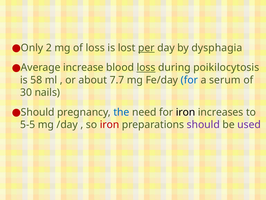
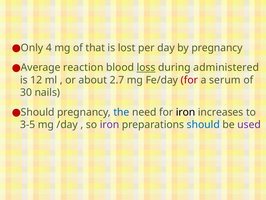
2: 2 -> 4 (49, 48)
of loss: loss -> that (95, 48)
per underline: present -> none (146, 48)
by dysphagia: dysphagia -> pregnancy (217, 48)
increase: increase -> reaction (83, 67)
poikilocytosis: poikilocytosis -> administered (226, 67)
58: 58 -> 12 (36, 80)
7.7: 7.7 -> 2.7 (117, 80)
for colour: blue -> red (189, 80)
5-5: 5-5 -> 3-5 (28, 124)
iron colour: red -> purple (110, 124)
should colour: purple -> blue (203, 124)
